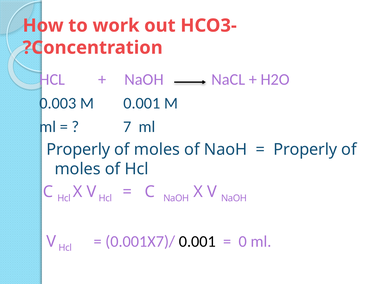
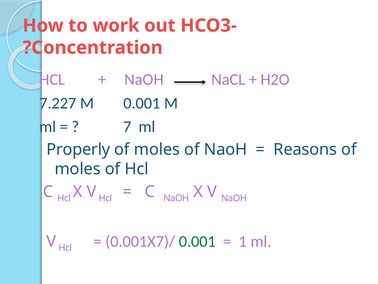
0.003: 0.003 -> 7.227 (58, 103)
Properly: Properly -> Reasons (305, 149)
0.001 colour: black -> green (197, 241)
0: 0 -> 1 (243, 241)
